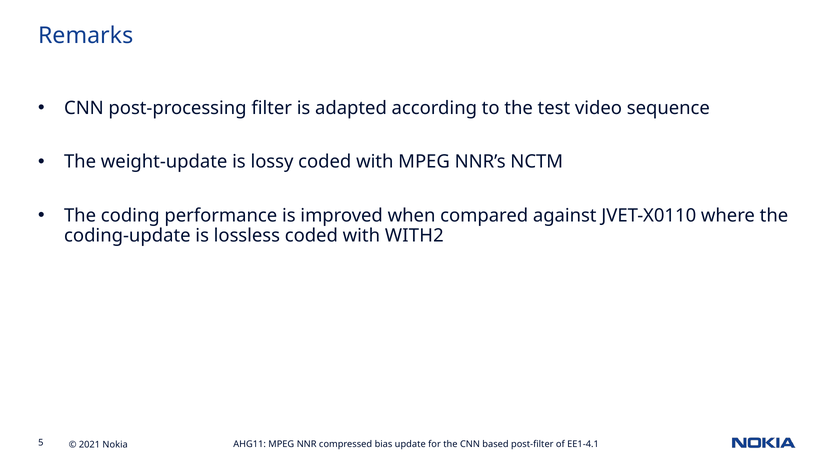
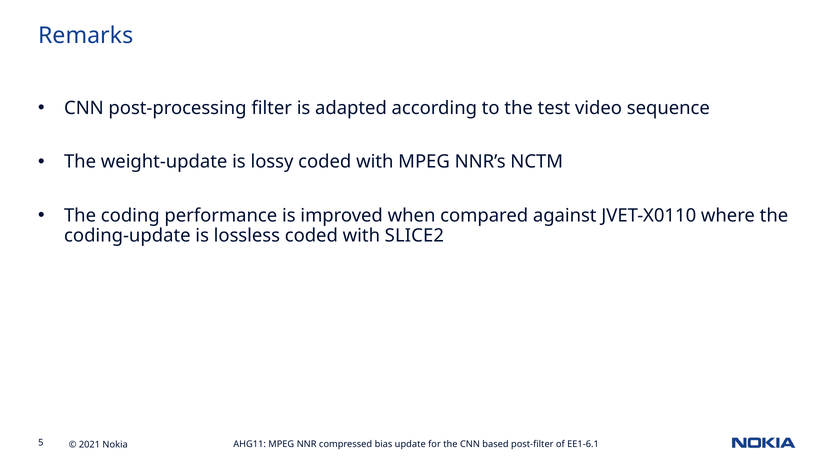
WITH2: WITH2 -> SLICE2 (414, 236)
EE1-4.1: EE1-4.1 -> EE1-6.1 (583, 445)
